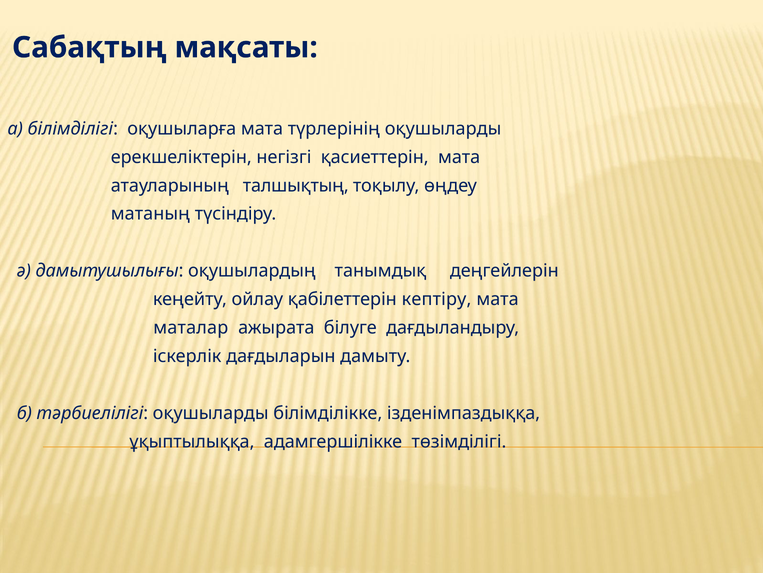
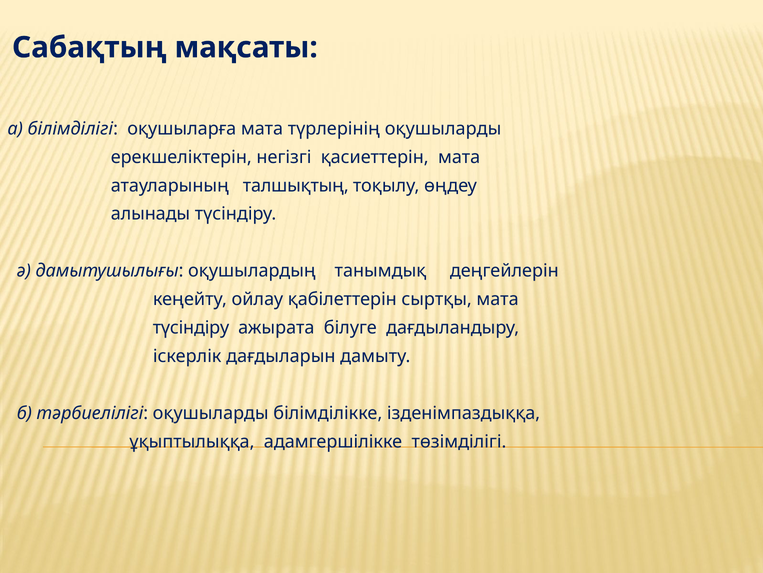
матаның: матаның -> алынады (150, 214)
кептіру: кептіру -> сыртқы (437, 299)
маталар: маталар -> түсіндіру (191, 327)
